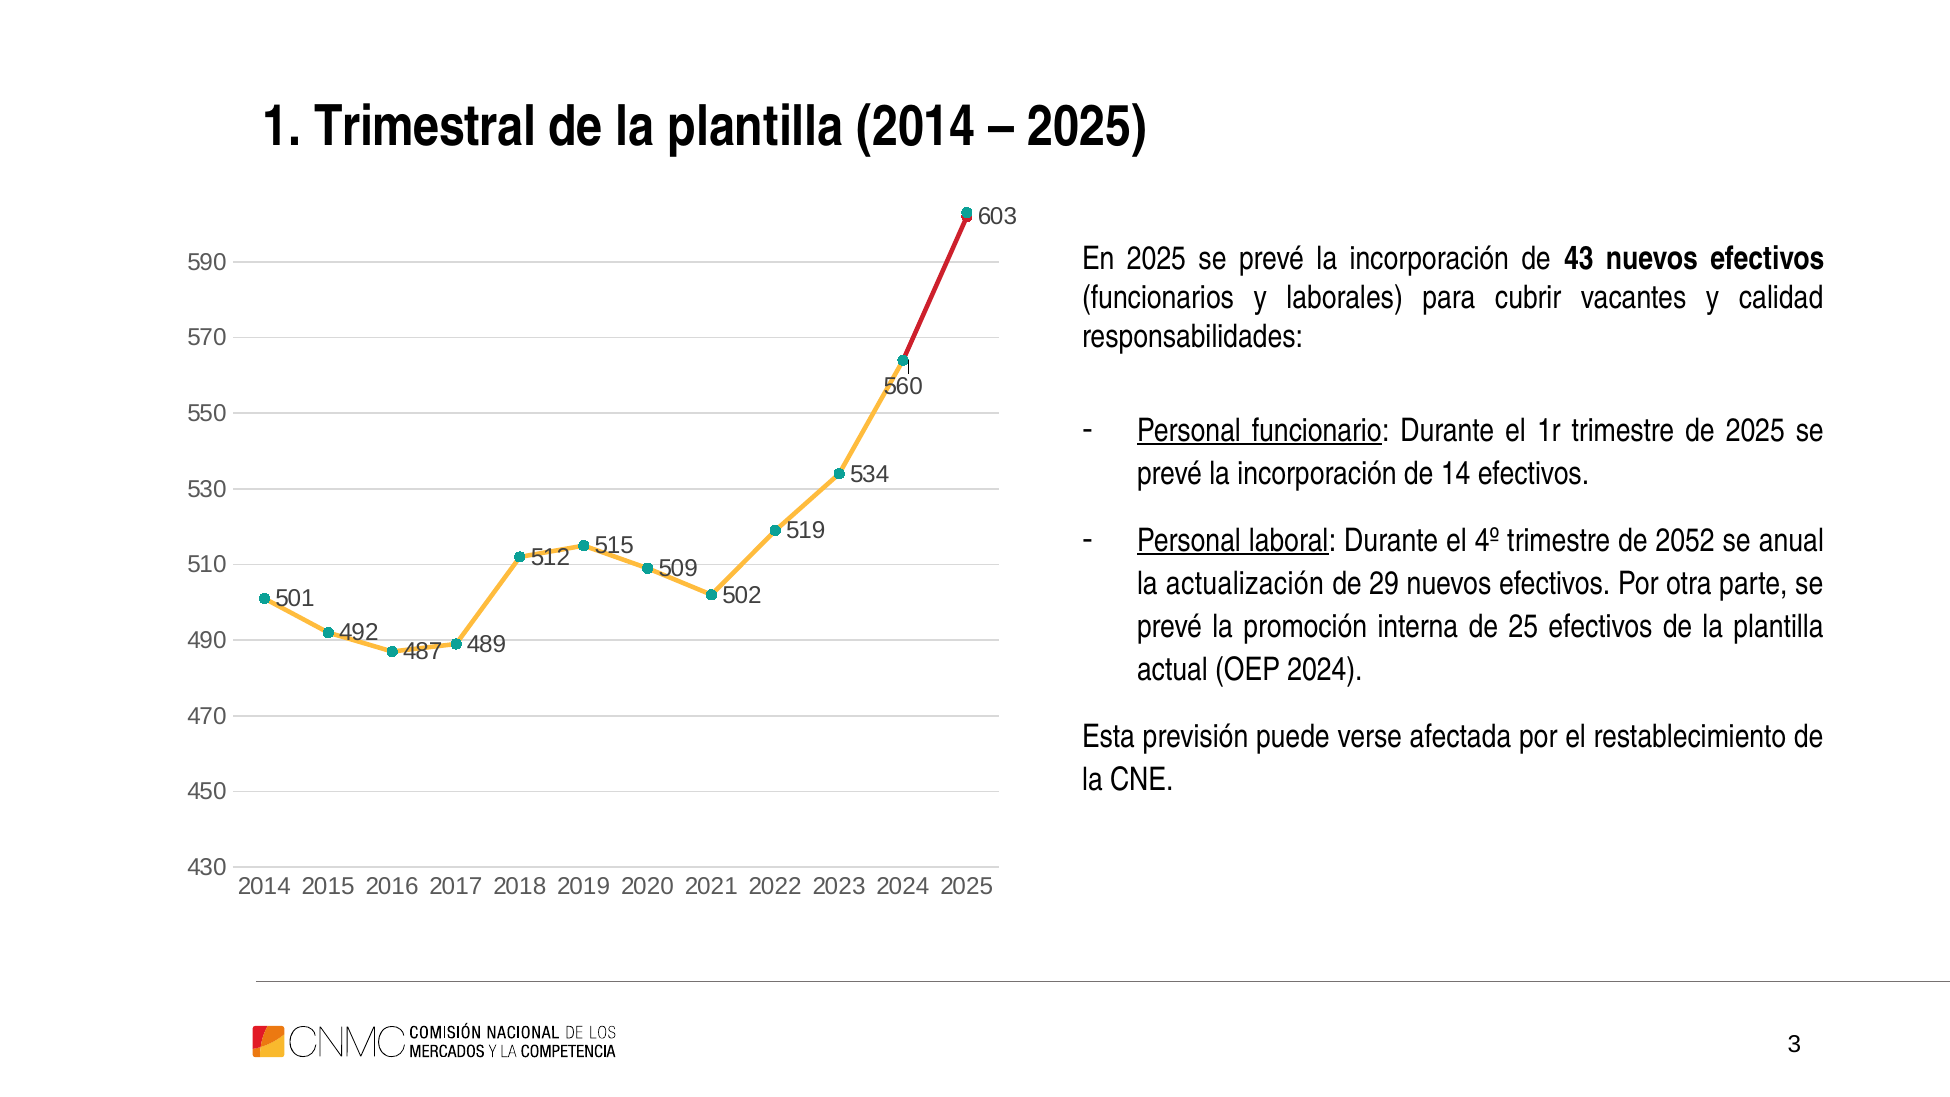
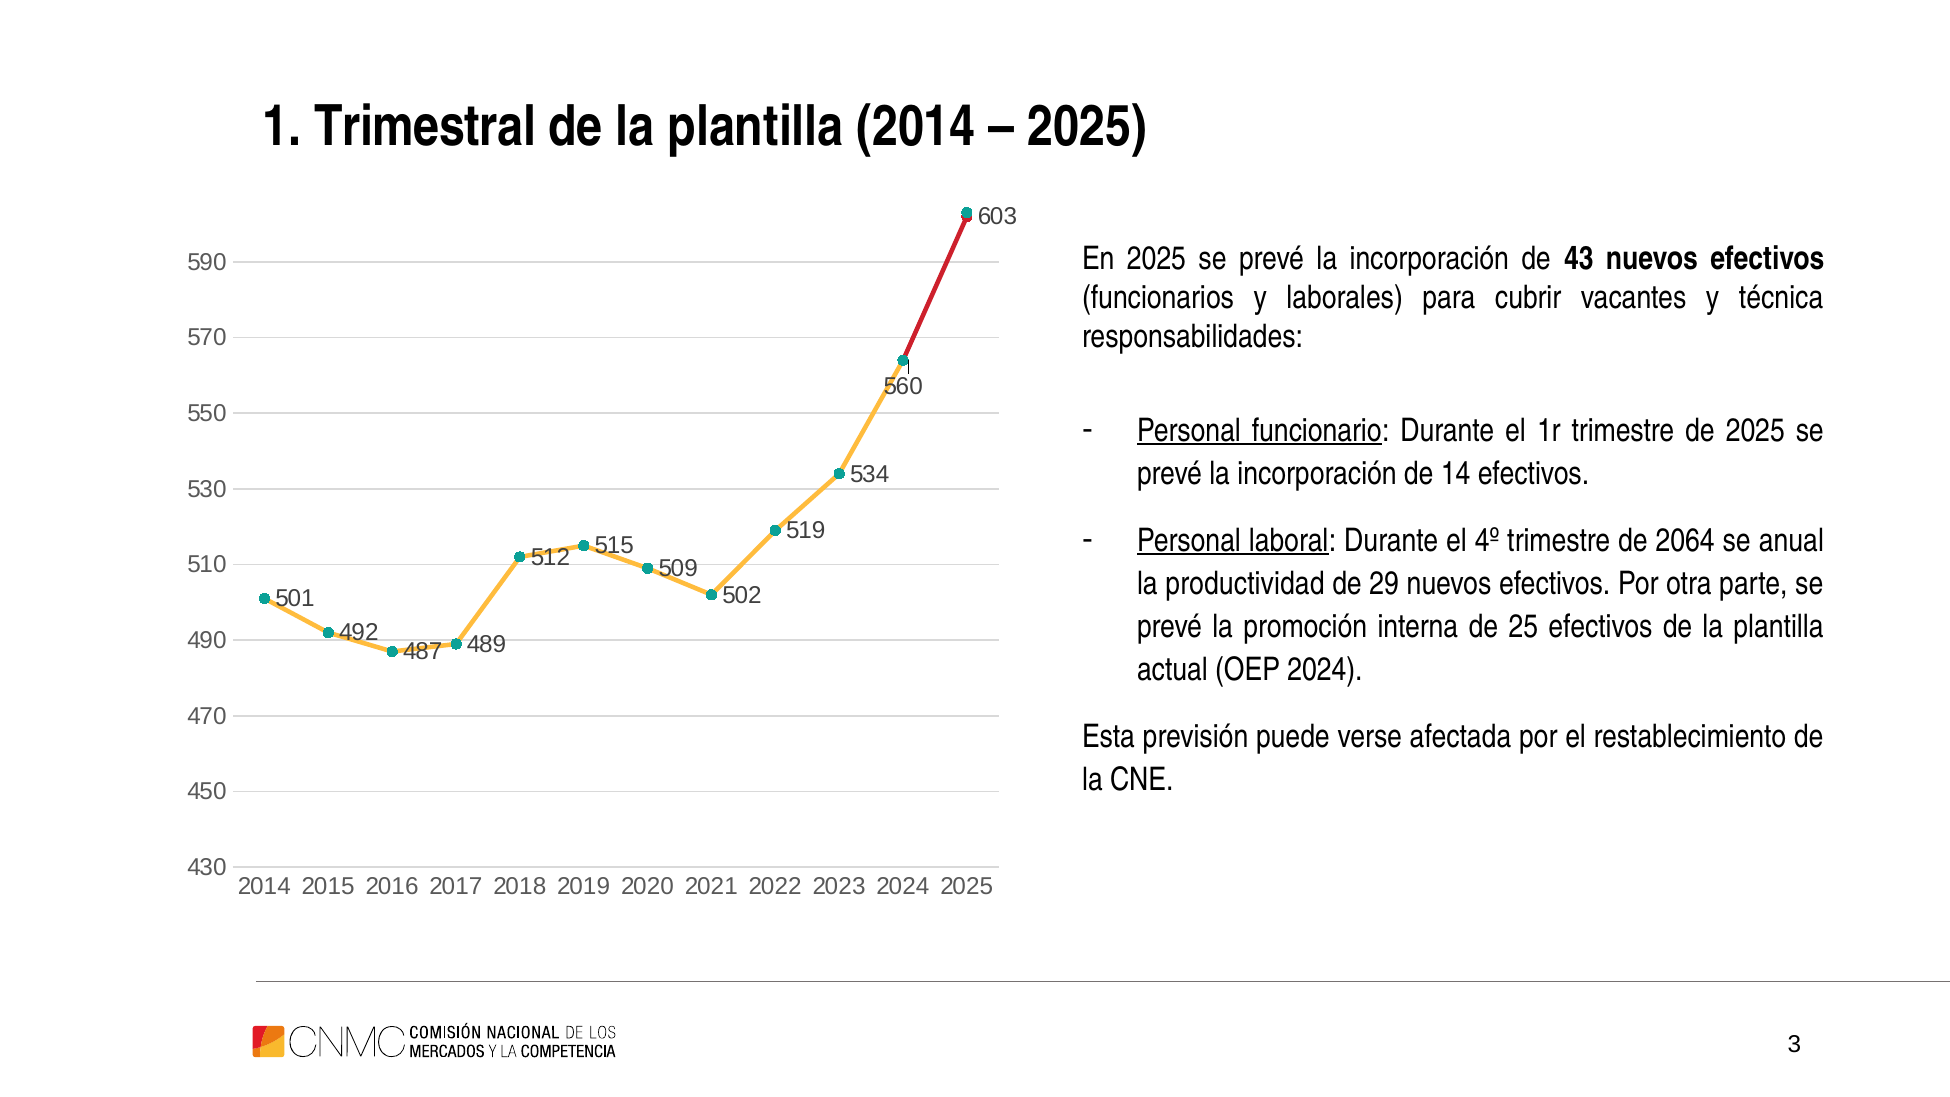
calidad: calidad -> técnica (1781, 298)
2052: 2052 -> 2064 (1685, 541)
actualización: actualización -> productividad (1245, 584)
